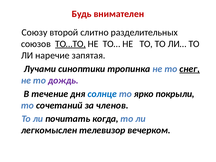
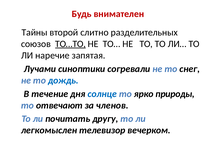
Союзу: Союзу -> Тайны (35, 32)
тропинка: тропинка -> согревали (129, 69)
снег underline: present -> none (190, 69)
дождь colour: purple -> blue (63, 80)
покрыли: покрыли -> природы (175, 94)
сочетаний: сочетаний -> отвечают (59, 105)
когда: когда -> другу (105, 119)
